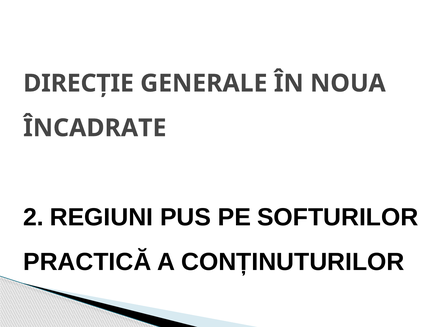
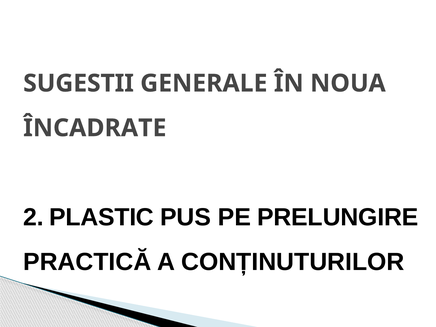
DIRECȚIE: DIRECȚIE -> SUGESTII (79, 83)
REGIUNI: REGIUNI -> PLASTIC (102, 217)
SOFTURILOR: SOFTURILOR -> PRELUNGIRE (338, 217)
